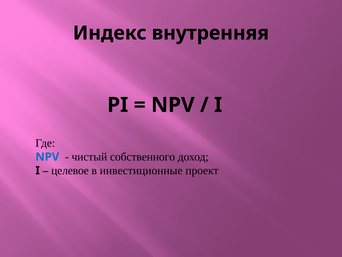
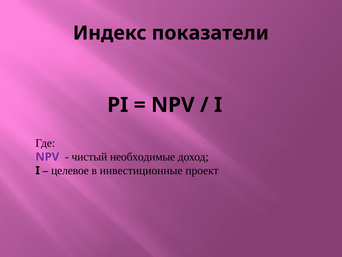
внутренняя: внутренняя -> показатели (210, 33)
NPV colour: blue -> purple (47, 157)
собственного: собственного -> необходимые (143, 157)
